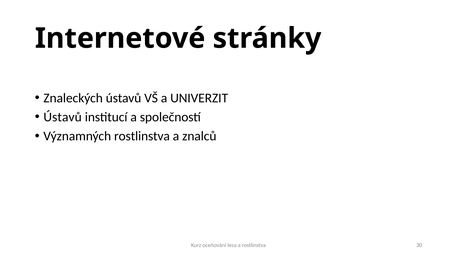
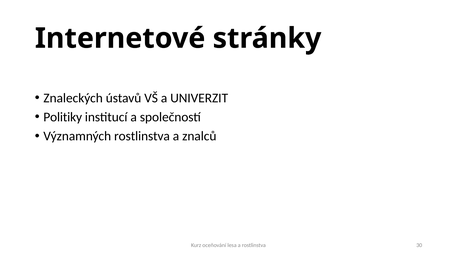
Ústavů: Ústavů -> Politiky (63, 117)
